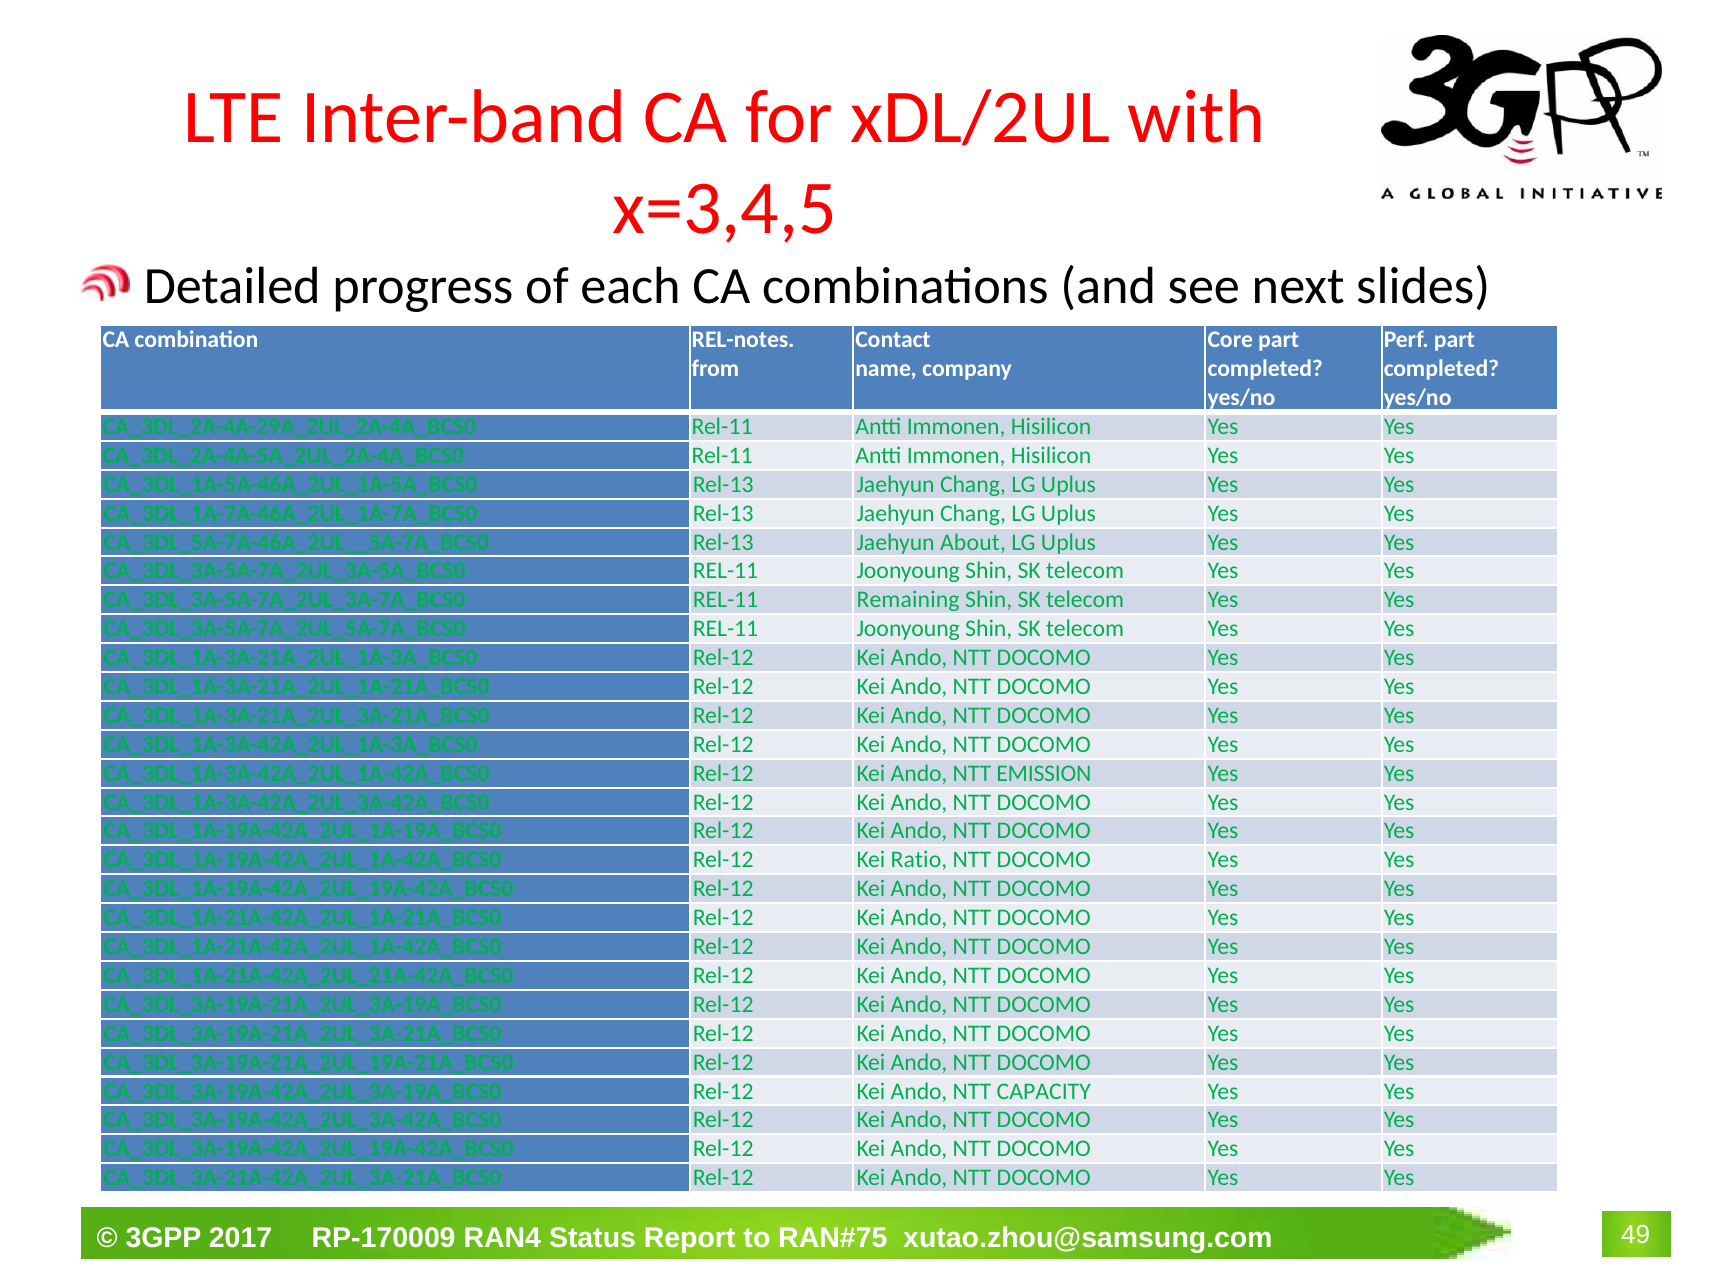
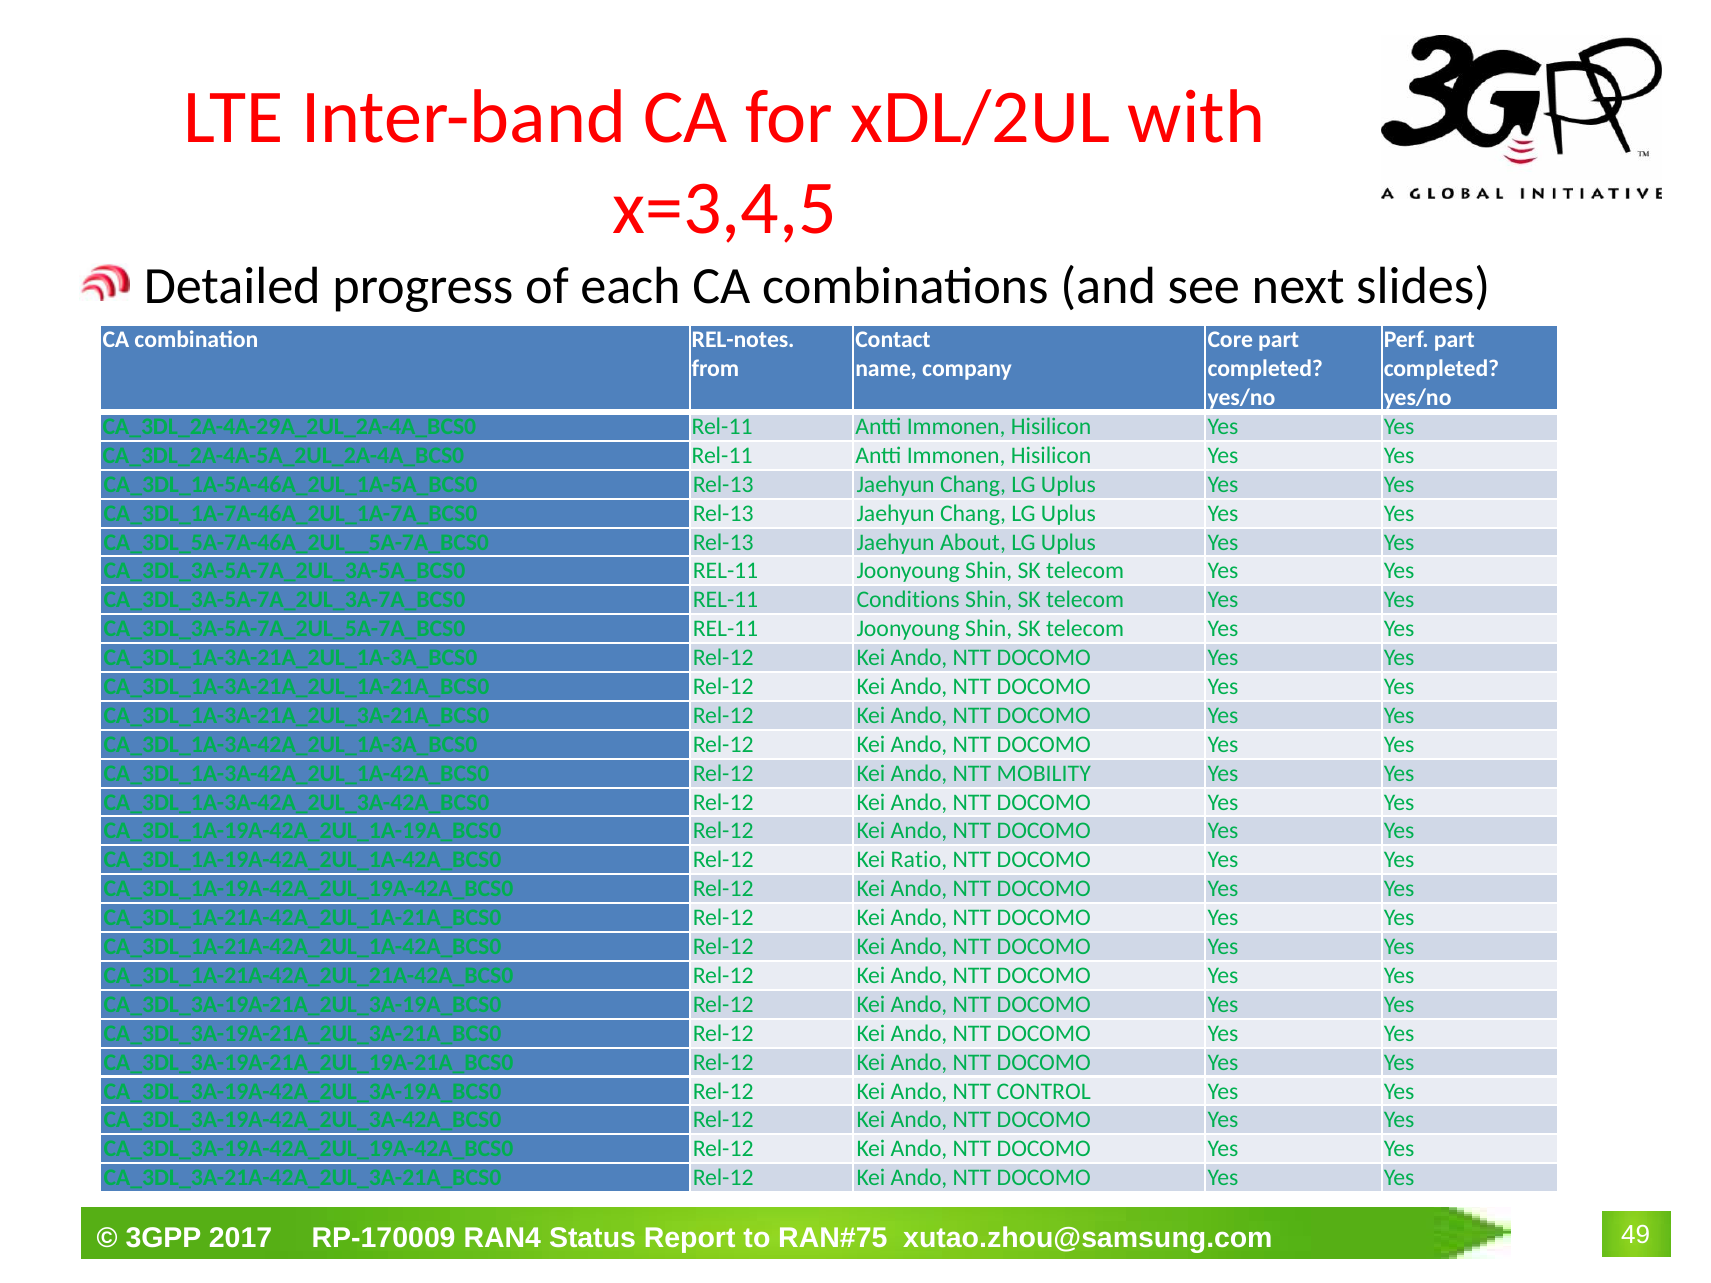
Remaining: Remaining -> Conditions (908, 600)
EMISSION: EMISSION -> MOBILITY (1044, 773)
CAPACITY: CAPACITY -> CONTROL (1044, 1091)
